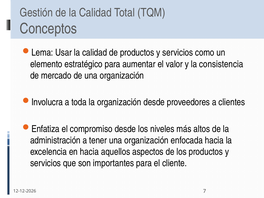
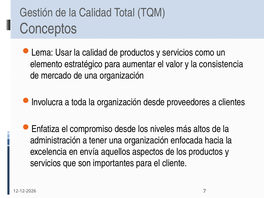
en hacia: hacia -> envía (89, 152)
